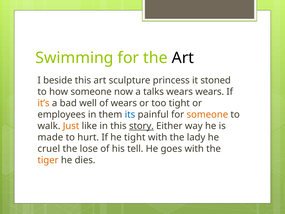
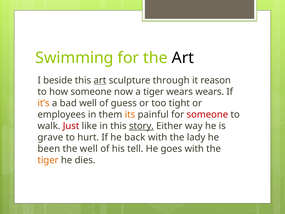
art underline: none -> present (100, 80)
princess: princess -> through (171, 80)
stoned: stoned -> reason (216, 80)
a talks: talks -> tiger (154, 92)
of wears: wears -> guess (124, 103)
its colour: blue -> orange (130, 114)
someone colour: orange -> red (207, 114)
Just colour: orange -> red (71, 126)
made: made -> grave (50, 137)
he tight: tight -> back (135, 137)
cruel: cruel -> been (49, 149)
the lose: lose -> well (89, 149)
